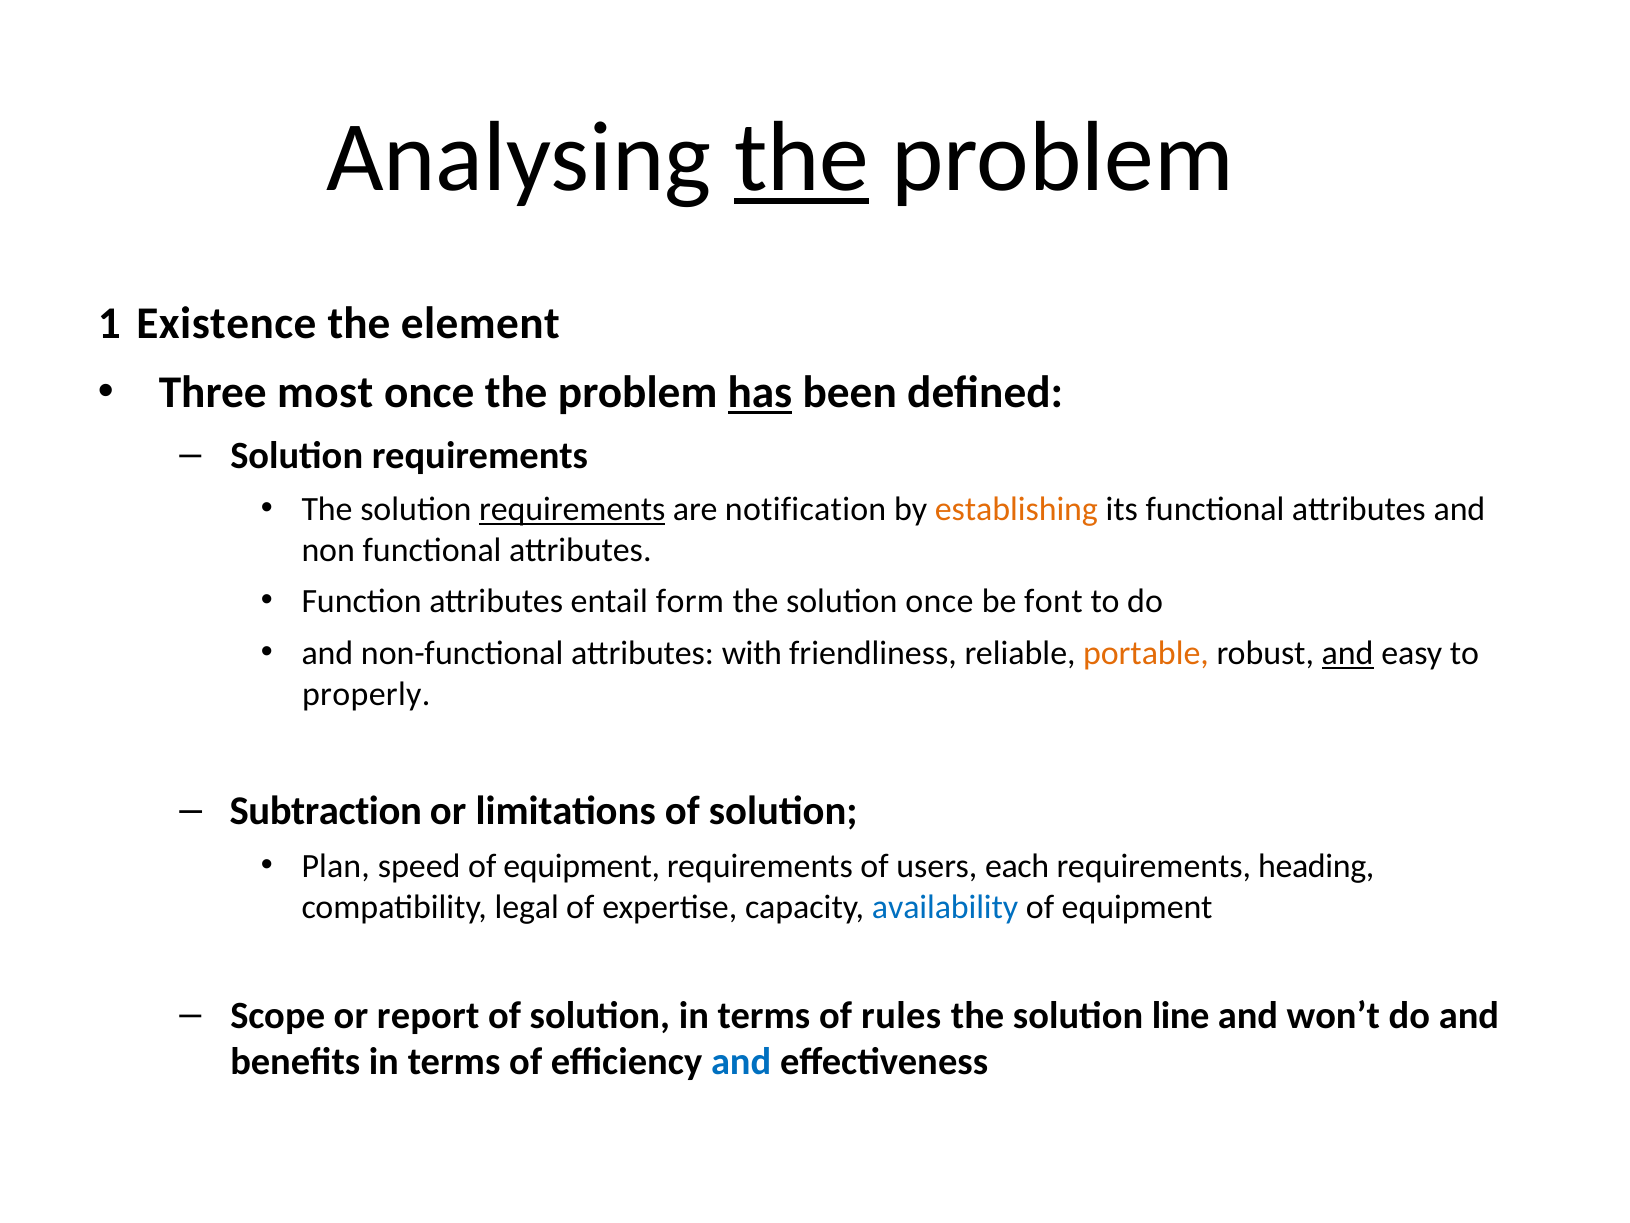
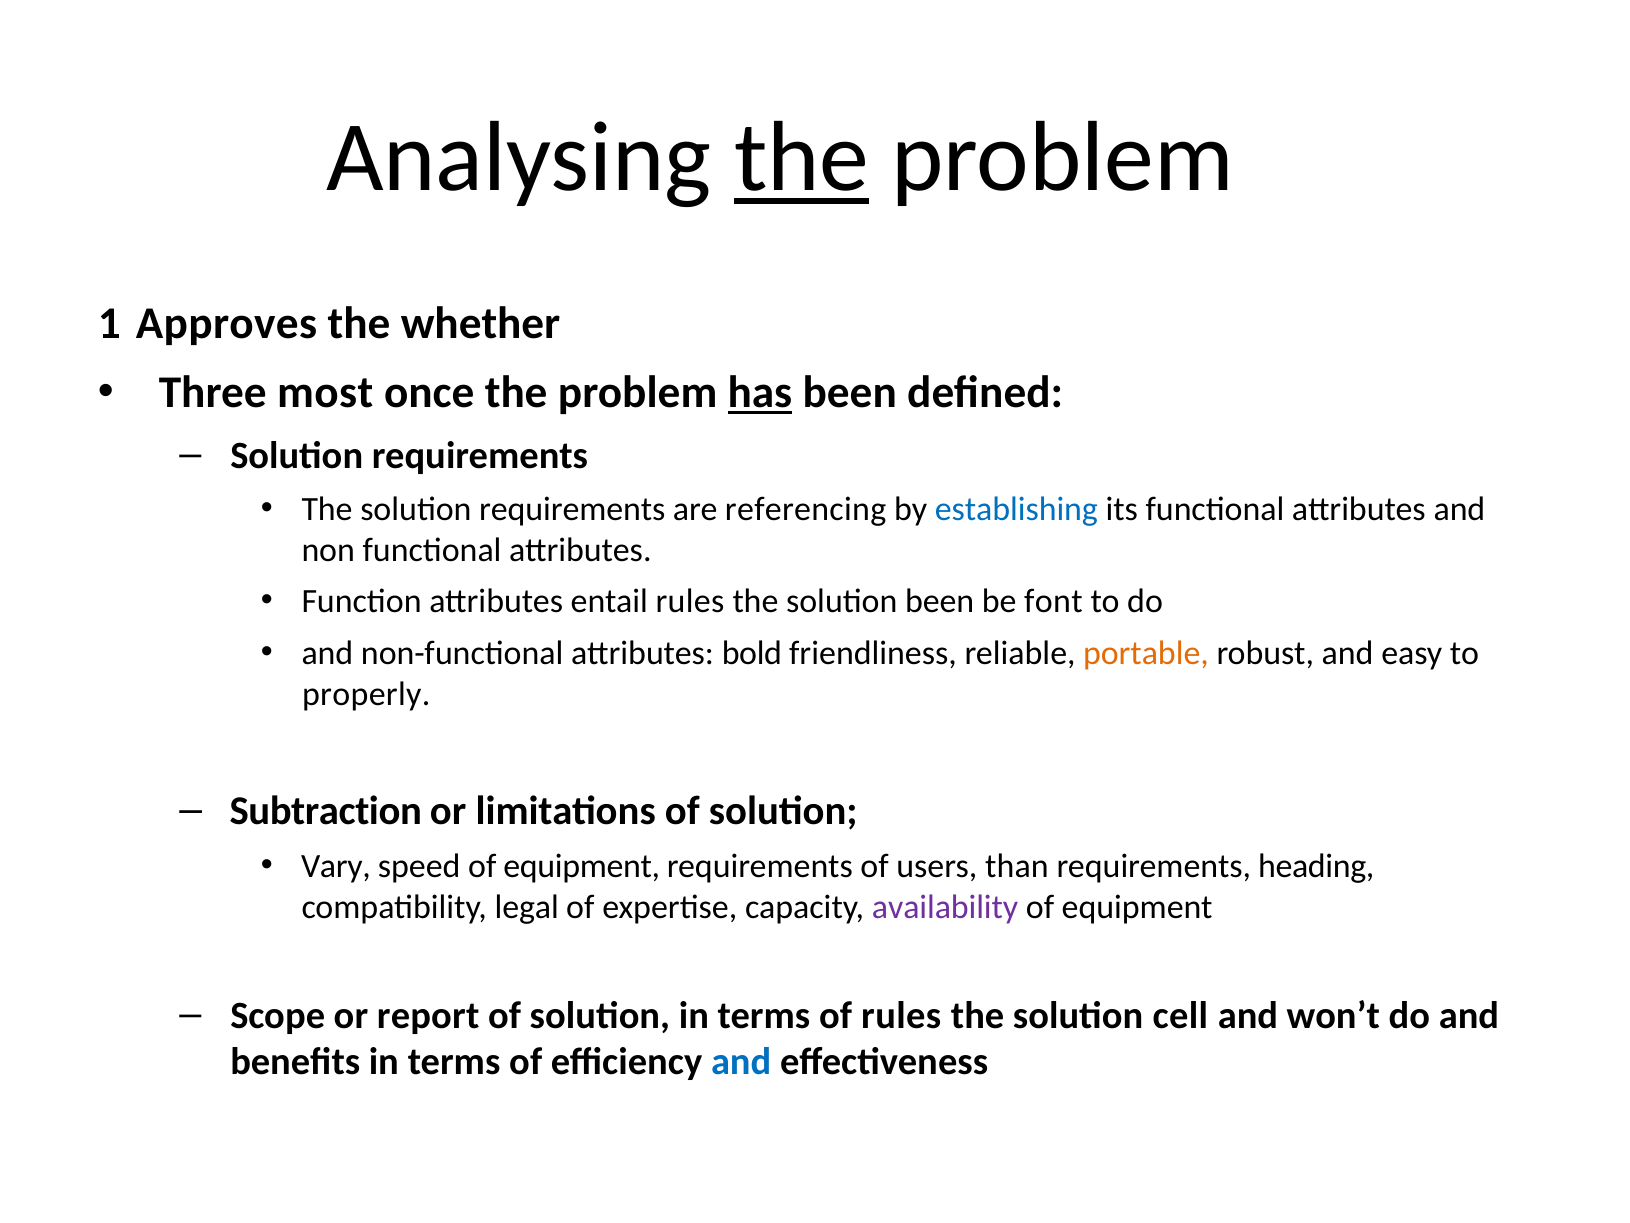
Existence: Existence -> Approves (227, 324)
element: element -> whether (481, 324)
requirements underline: present -> none (572, 509)
notification: notification -> referencing (806, 509)
establishing colour: orange -> blue (1016, 509)
entail form: form -> rules (690, 601)
solution once: once -> been (940, 601)
with: with -> bold (752, 653)
and underline: present -> none (1348, 653)
Plan: Plan -> Vary (336, 866)
each: each -> than (1017, 866)
availability colour: blue -> purple (945, 907)
line: line -> cell (1180, 1015)
